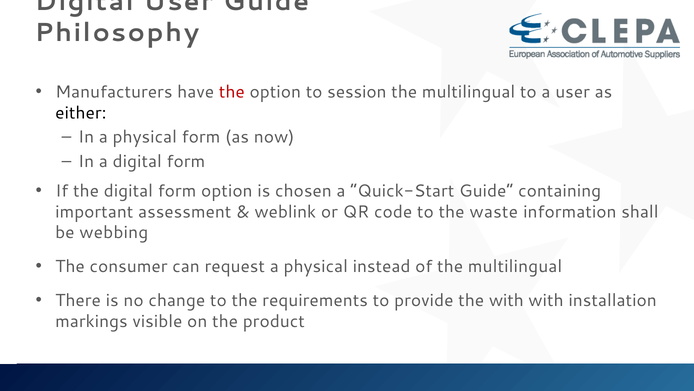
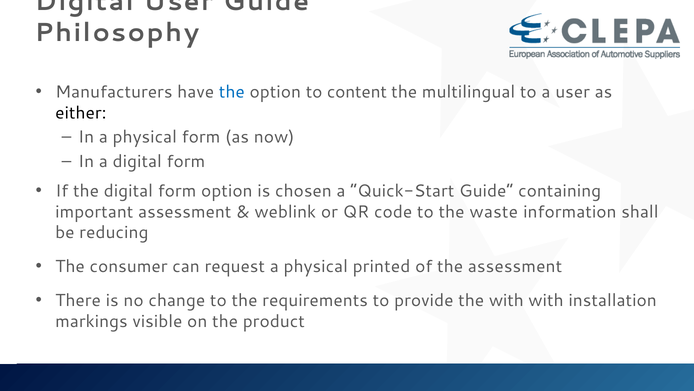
the colour: red -> blue (232, 92)
session: session -> content (357, 92)
webbing: webbing -> reducing (114, 232)
instead: instead -> printed (381, 266)
of the multilingual: multilingual -> assessment (515, 266)
